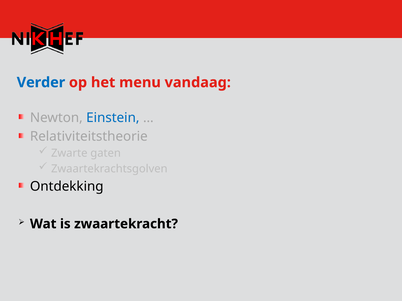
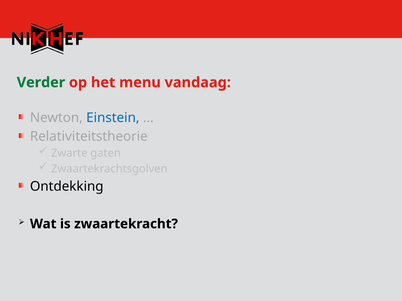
Verder colour: blue -> green (41, 83)
